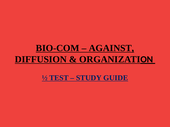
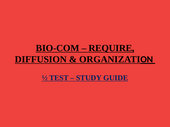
AGAINST: AGAINST -> REQUIRE (111, 48)
